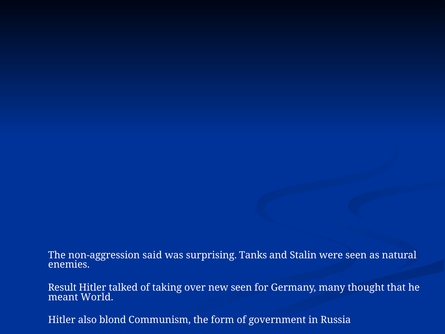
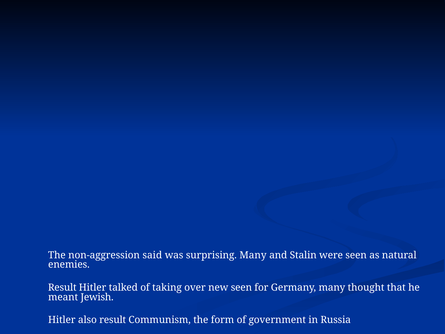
surprising Tanks: Tanks -> Many (253, 255)
World: World -> Jewish (97, 297)
also blond: blond -> result (113, 320)
